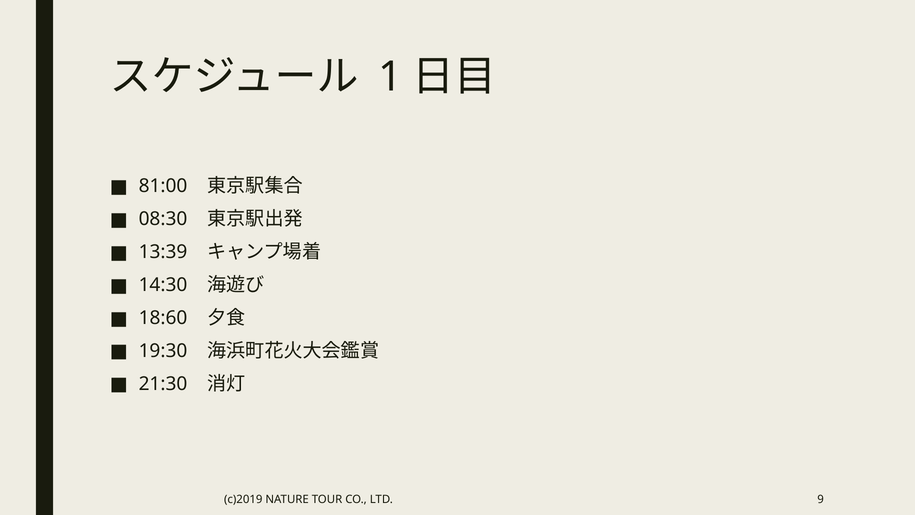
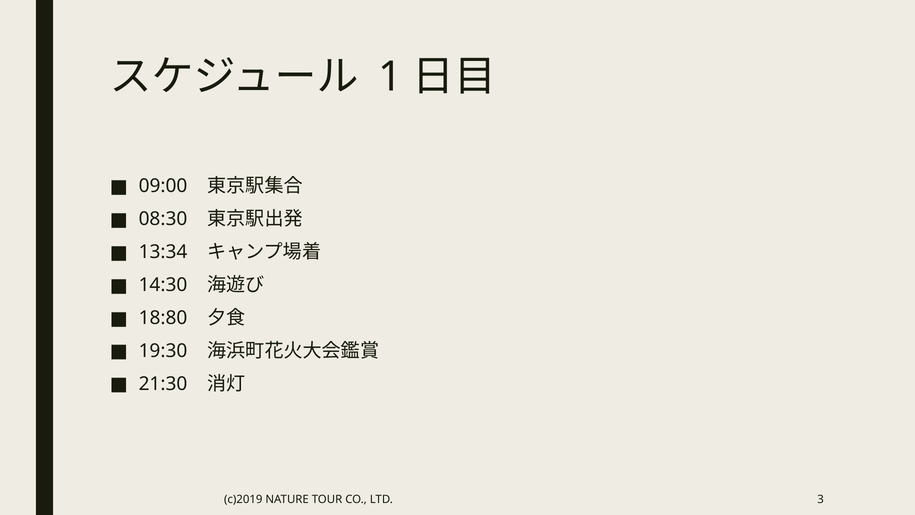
81:00: 81:00 -> 09:00 (163, 186)
13:39: 13:39 -> 13:34 (163, 252)
18:60: 18:60 -> 18:80 (163, 318)
9: 9 -> 3 (821, 499)
